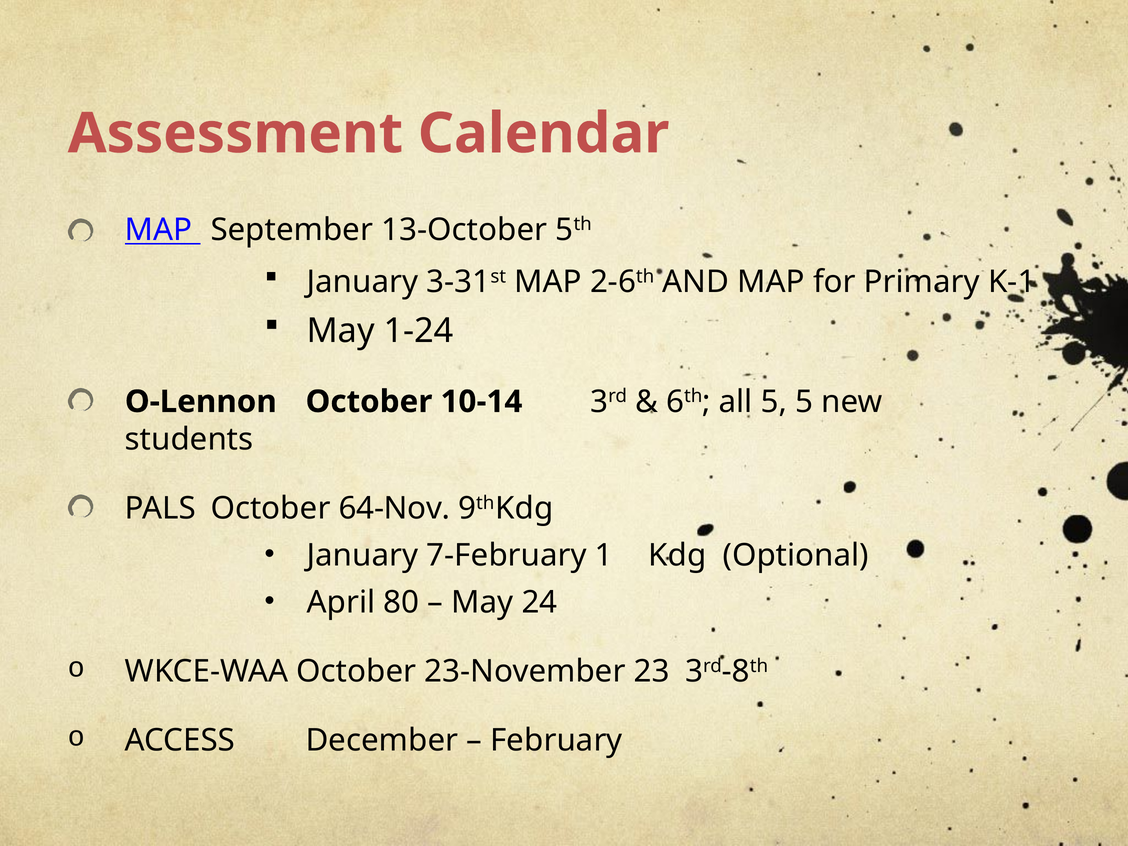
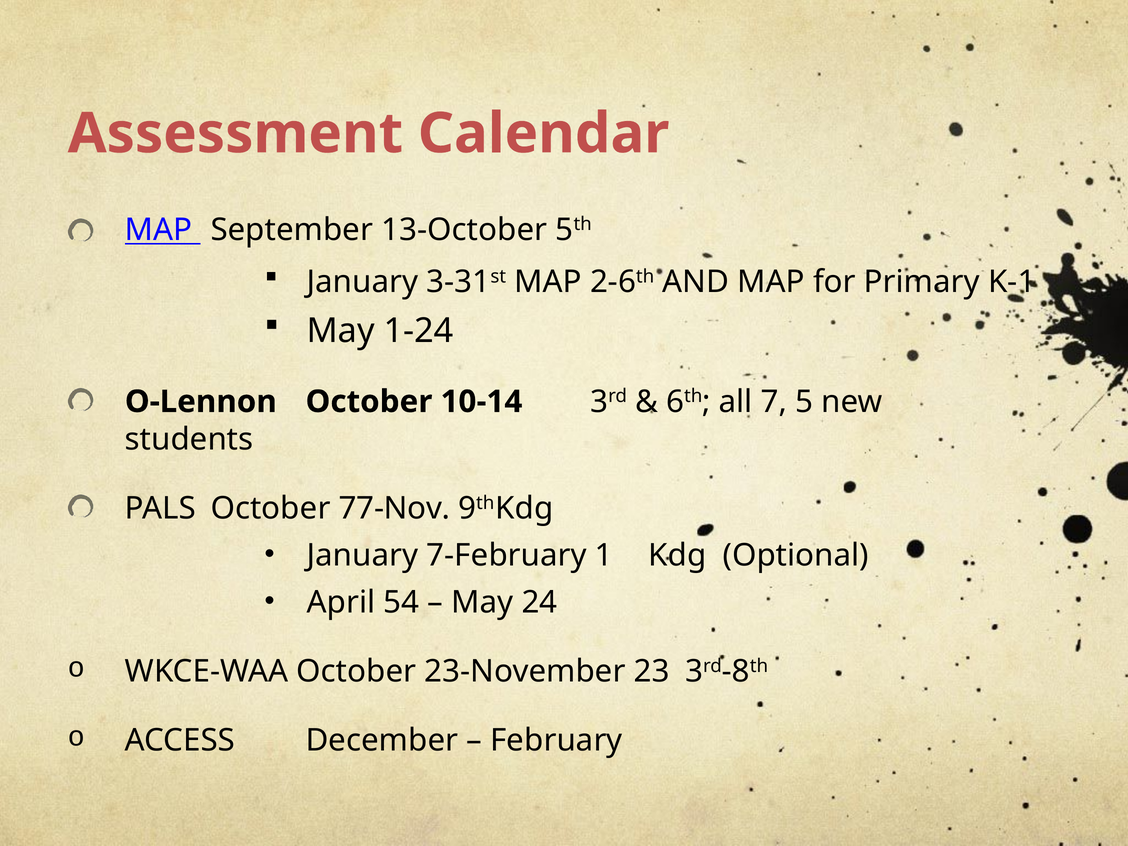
all 5: 5 -> 7 (774, 402)
64-Nov: 64-Nov -> 77-Nov (394, 508)
80: 80 -> 54 (401, 602)
